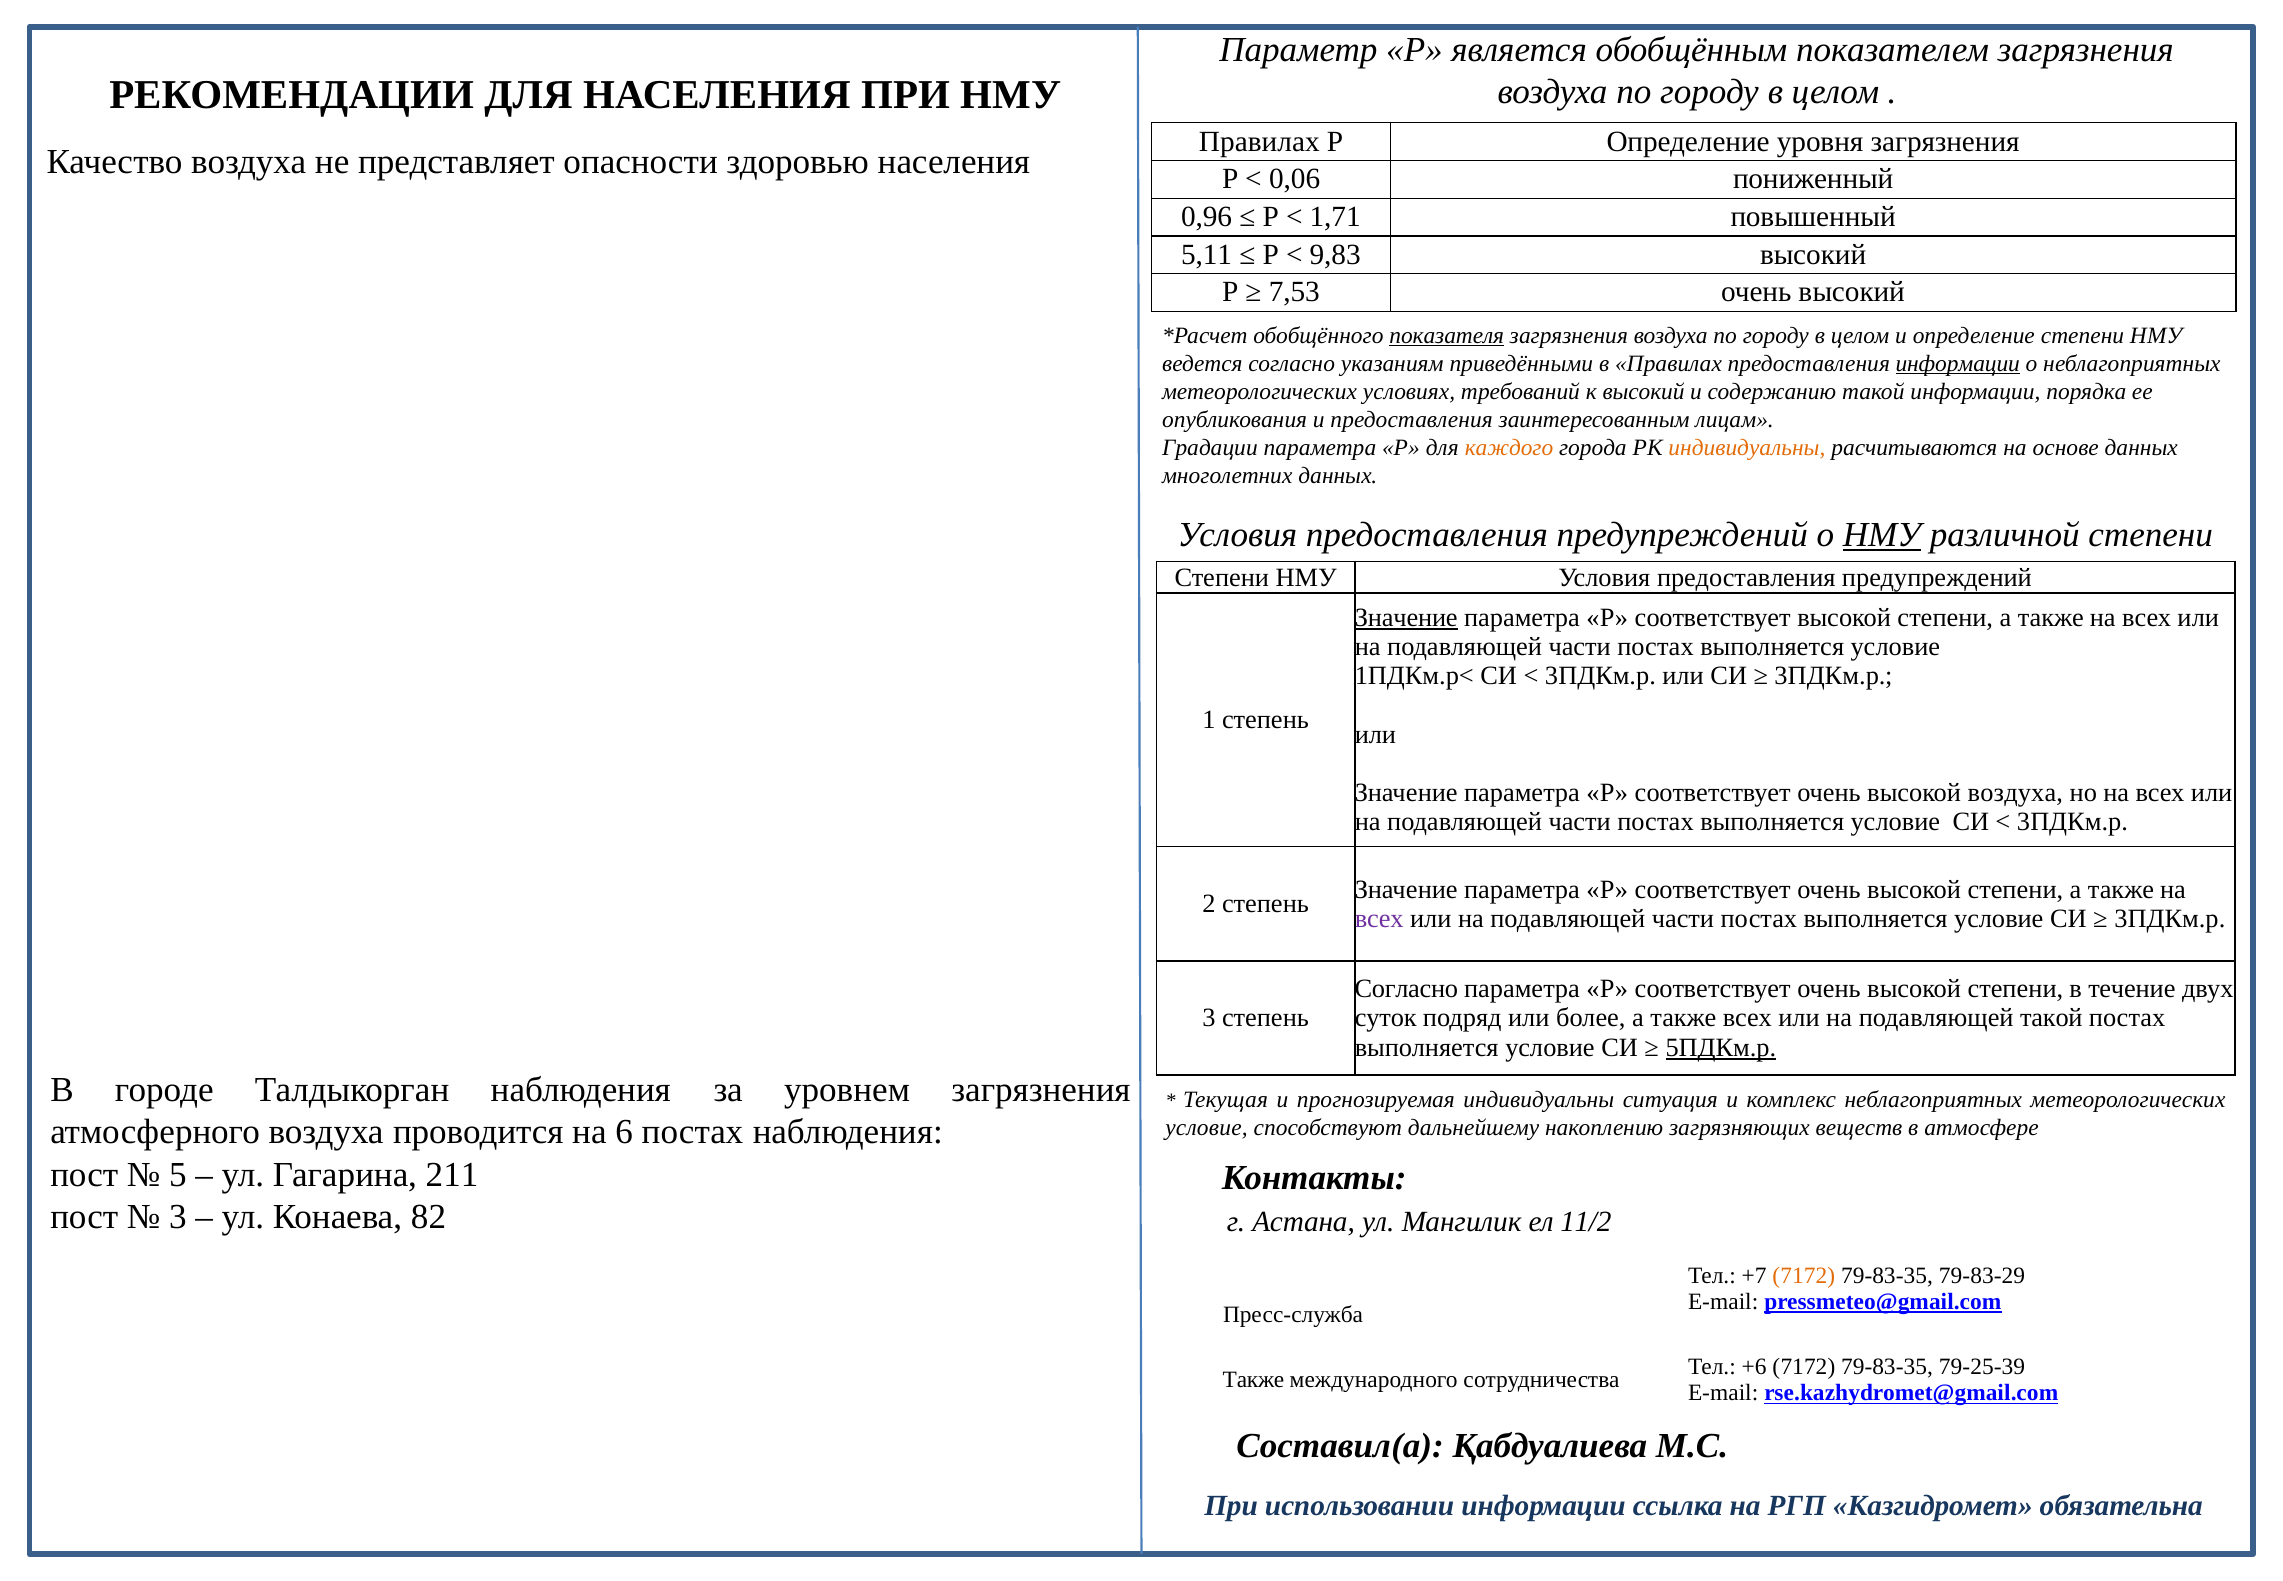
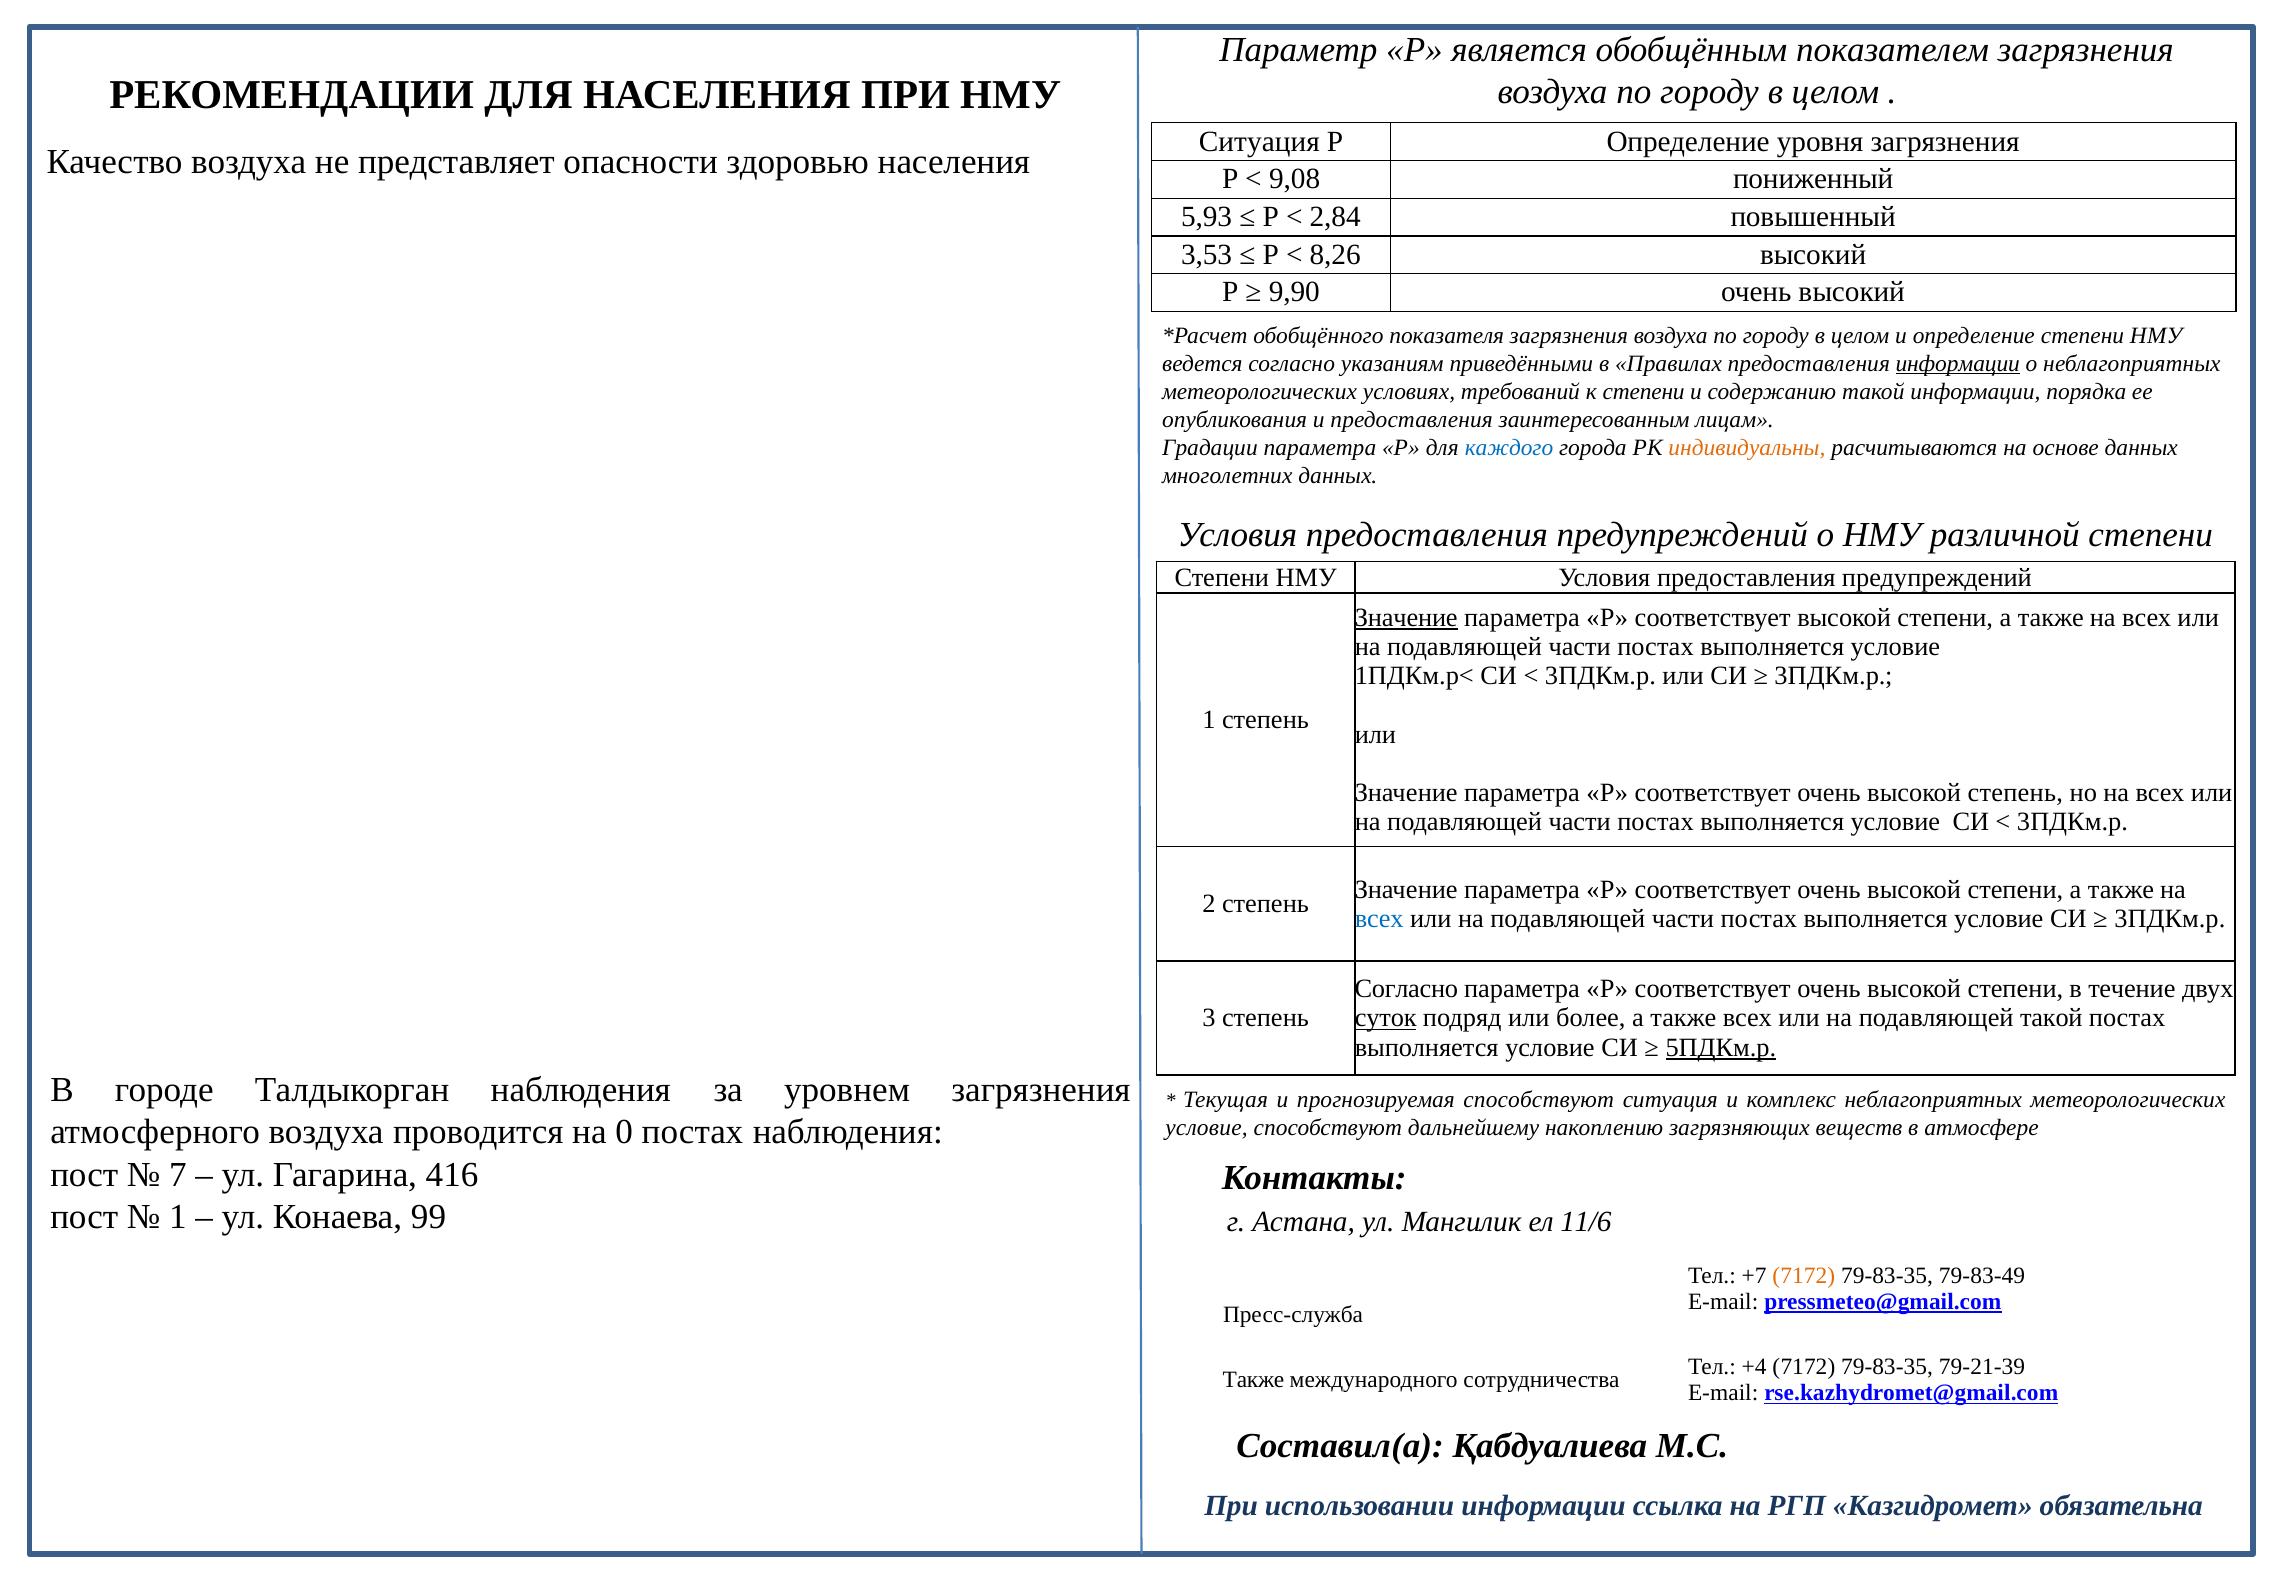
Правилах: Правилах -> Ситуация (1259, 141)
0,06: 0,06 -> 9,08 (1295, 179)
0,96: 0,96 -> 5,93 (1207, 217)
1,71: 1,71 -> 2,84 (1335, 217)
5,11: 5,11 -> 3,53 (1207, 254)
9,83: 9,83 -> 8,26 (1335, 254)
7,53: 7,53 -> 9,90 (1294, 292)
показателя underline: present -> none (1447, 335)
к высокий: высокий -> степени (1644, 391)
каждого colour: orange -> blue (1509, 447)
НМУ underline: present -> none (1882, 535)
высокой воздуха: воздуха -> степень (2015, 793)
всех colour: purple -> blue (1379, 918)
суток underline: none -> present (1386, 1018)
прогнозируемая индивидуальны: индивидуальны -> способствуют (1539, 1100)
6: 6 -> 0 (624, 1132)
5: 5 -> 7 (178, 1174)
211: 211 -> 416 (452, 1174)
3: 3 -> 1 (178, 1216)
82: 82 -> 99 (429, 1216)
11/2: 11/2 -> 11/6 (1586, 1222)
79-83-29: 79-83-29 -> 79-83-49 (1982, 1275)
+6: +6 -> +4 (1754, 1366)
79-25-39: 79-25-39 -> 79-21-39 (1982, 1366)
